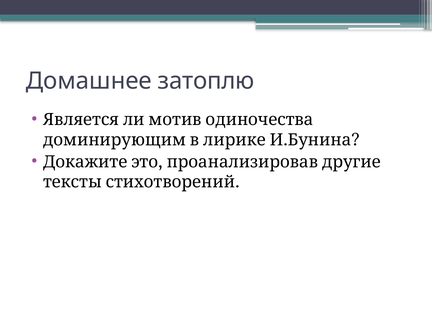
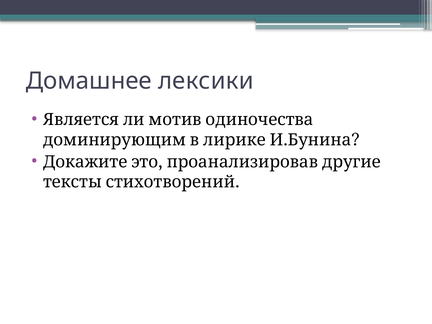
затоплю: затоплю -> лексики (206, 81)
